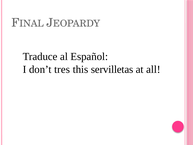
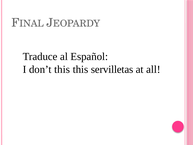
don’t tres: tres -> this (62, 69)
